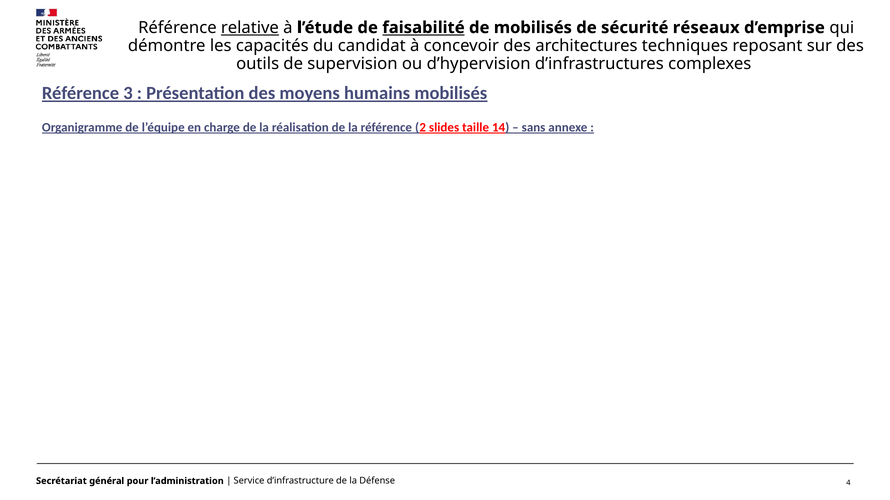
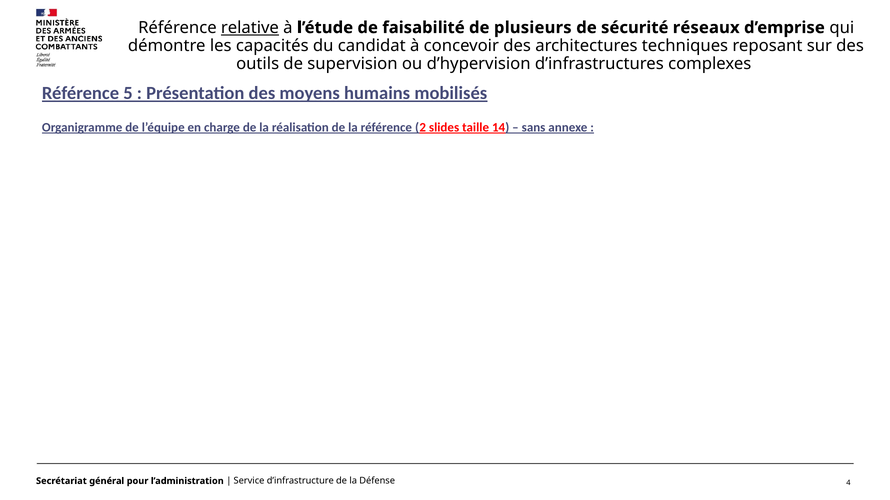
faisabilité underline: present -> none (423, 28)
de mobilisés: mobilisés -> plusieurs (533, 28)
3: 3 -> 5 (128, 93)
